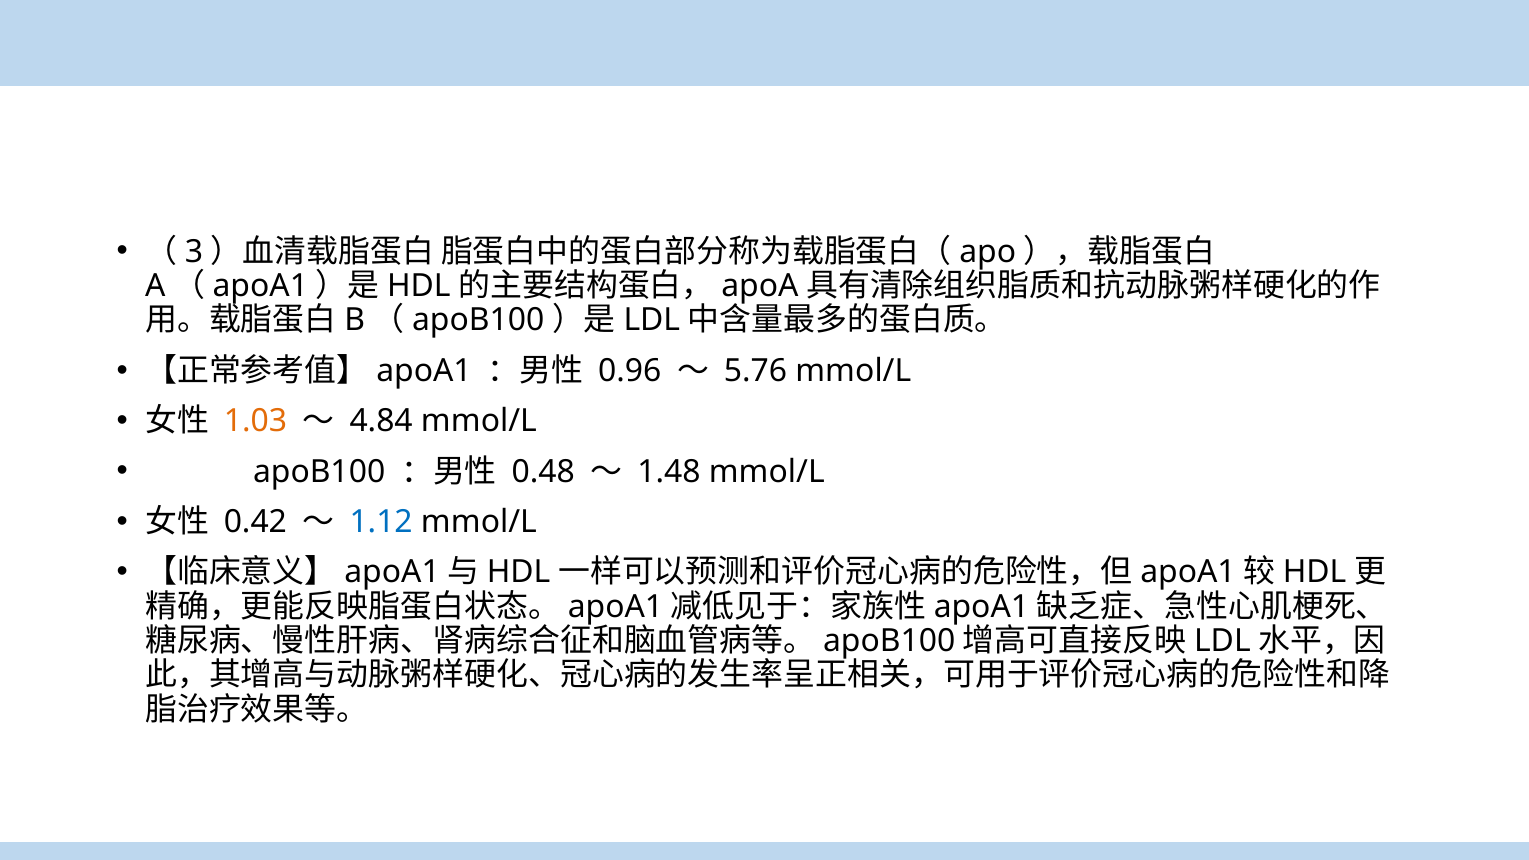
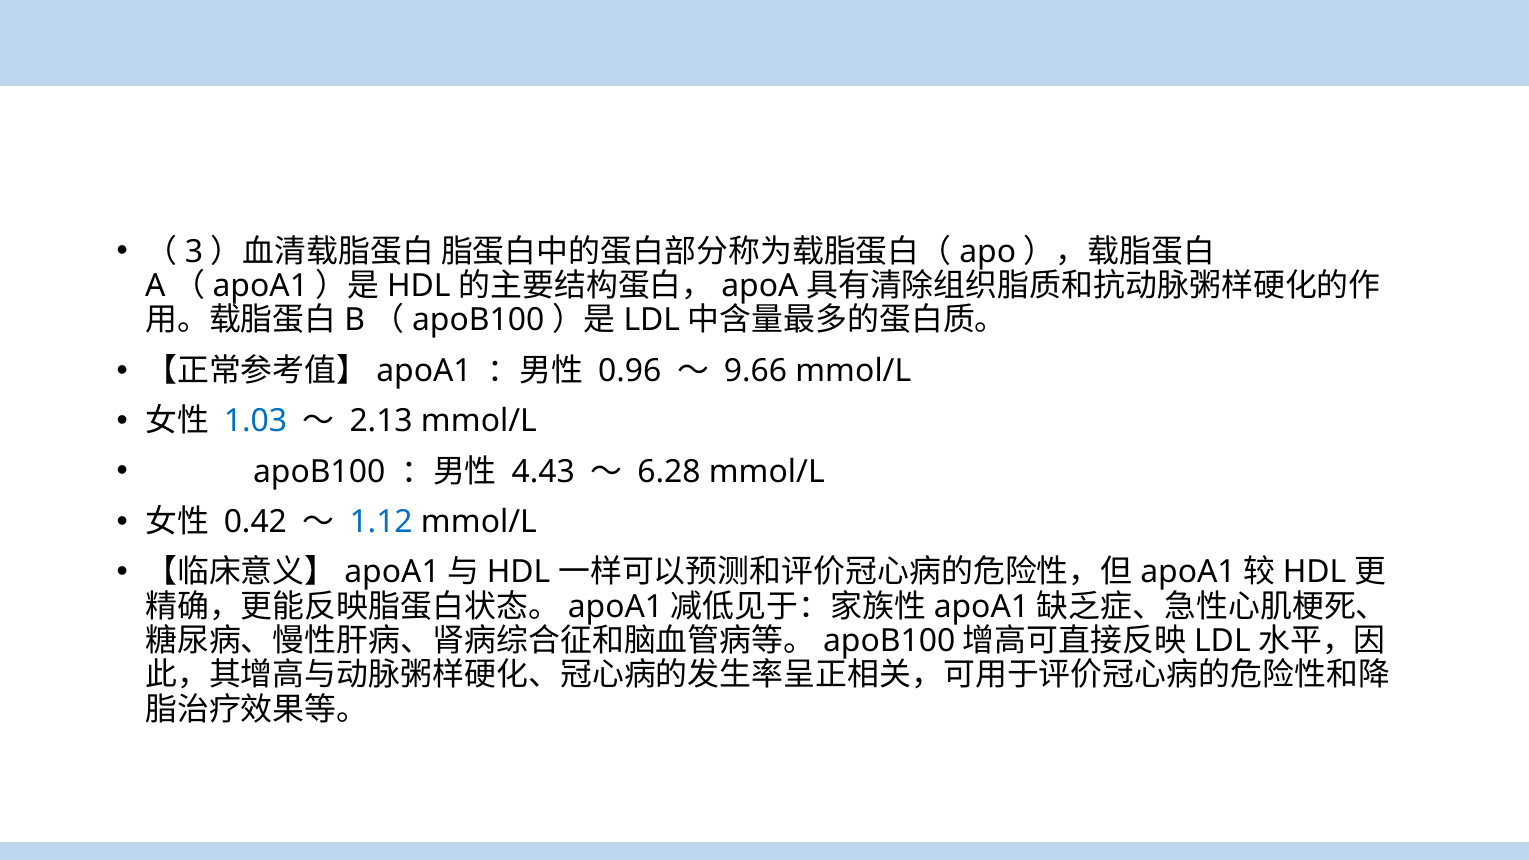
5.76: 5.76 -> 9.66 (756, 371)
1.03 colour: orange -> blue (255, 421)
4.84: 4.84 -> 2.13 (381, 421)
0.48: 0.48 -> 4.43 (543, 472)
1.48: 1.48 -> 6.28 (669, 472)
